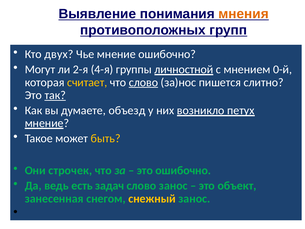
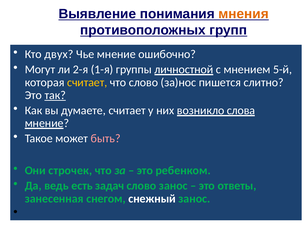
4-я: 4-я -> 1-я (102, 69)
0-й: 0-й -> 5-й (283, 69)
слово underline: present -> none (143, 82)
думаете объезд: объезд -> считает (127, 110)
петух: петух -> слова (241, 110)
быть colour: yellow -> pink (106, 138)
это ошибочно: ошибочно -> ребенком (183, 170)
объект: объект -> ответы (237, 186)
снежный colour: yellow -> white (152, 198)
